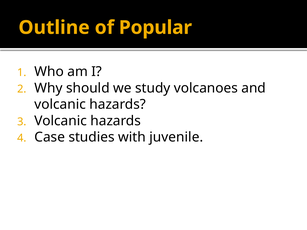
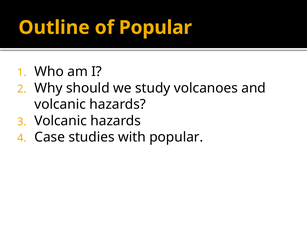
with juvenile: juvenile -> popular (176, 137)
